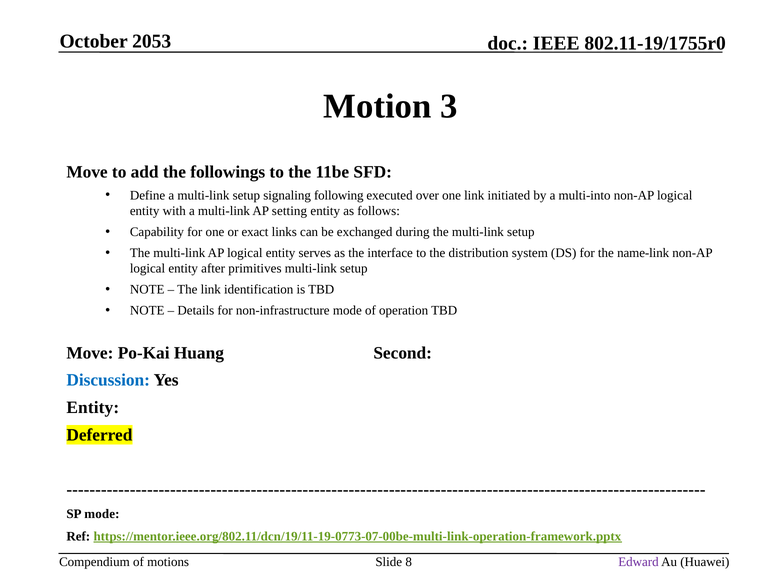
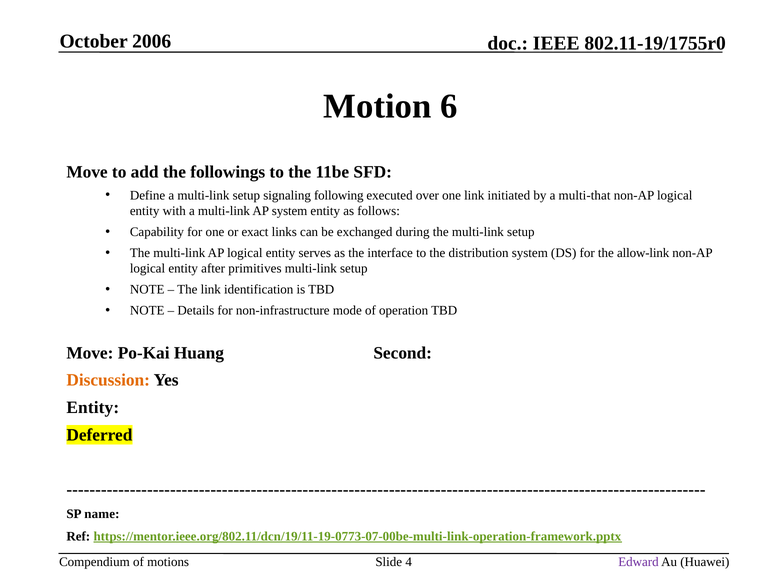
2053: 2053 -> 2006 (152, 41)
3: 3 -> 6 (449, 106)
multi-into: multi-into -> multi-that (585, 195)
AP setting: setting -> system (290, 211)
name-link: name-link -> allow-link (643, 253)
Discussion colour: blue -> orange (108, 380)
SP mode: mode -> name (102, 514)
8: 8 -> 4 (409, 562)
